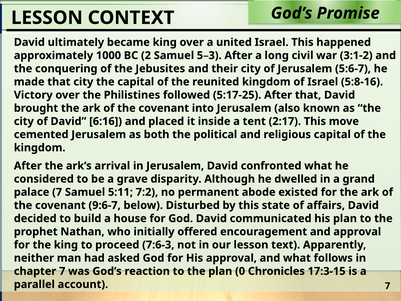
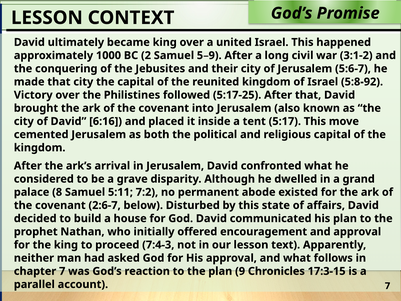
5–3: 5–3 -> 5–9 (209, 55)
5:8-16: 5:8-16 -> 5:8-92 (362, 82)
2:17: 2:17 -> 5:17 (285, 121)
palace 7: 7 -> 8 (57, 192)
9:6-7: 9:6-7 -> 2:6-7 (105, 205)
7:6-3: 7:6-3 -> 7:4-3 (158, 245)
0: 0 -> 9 (240, 271)
